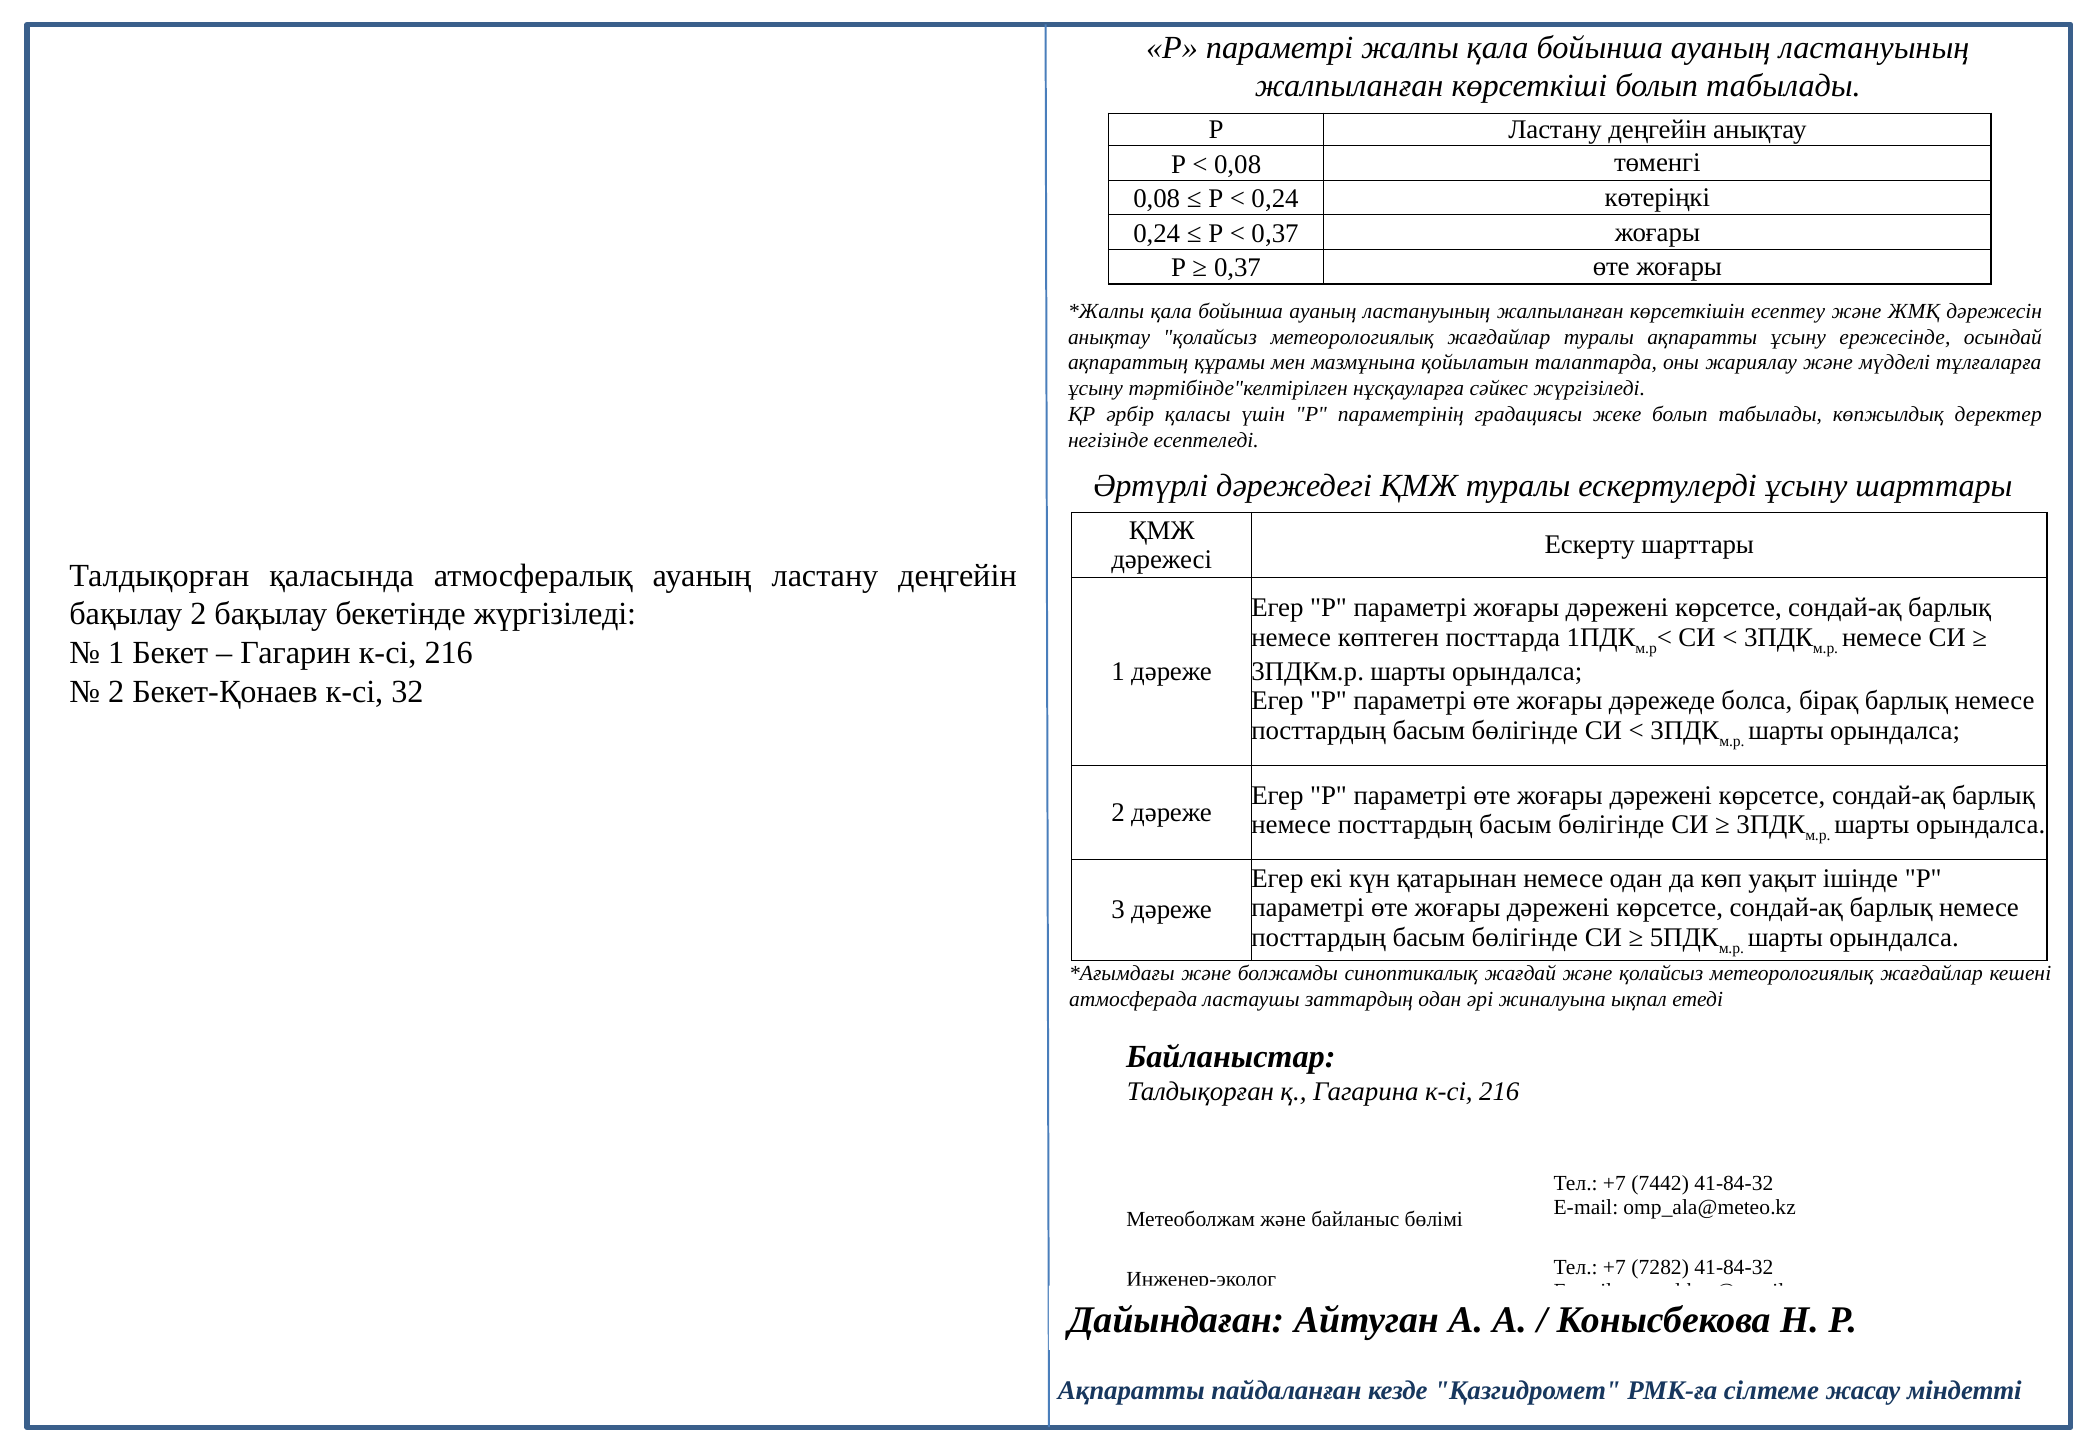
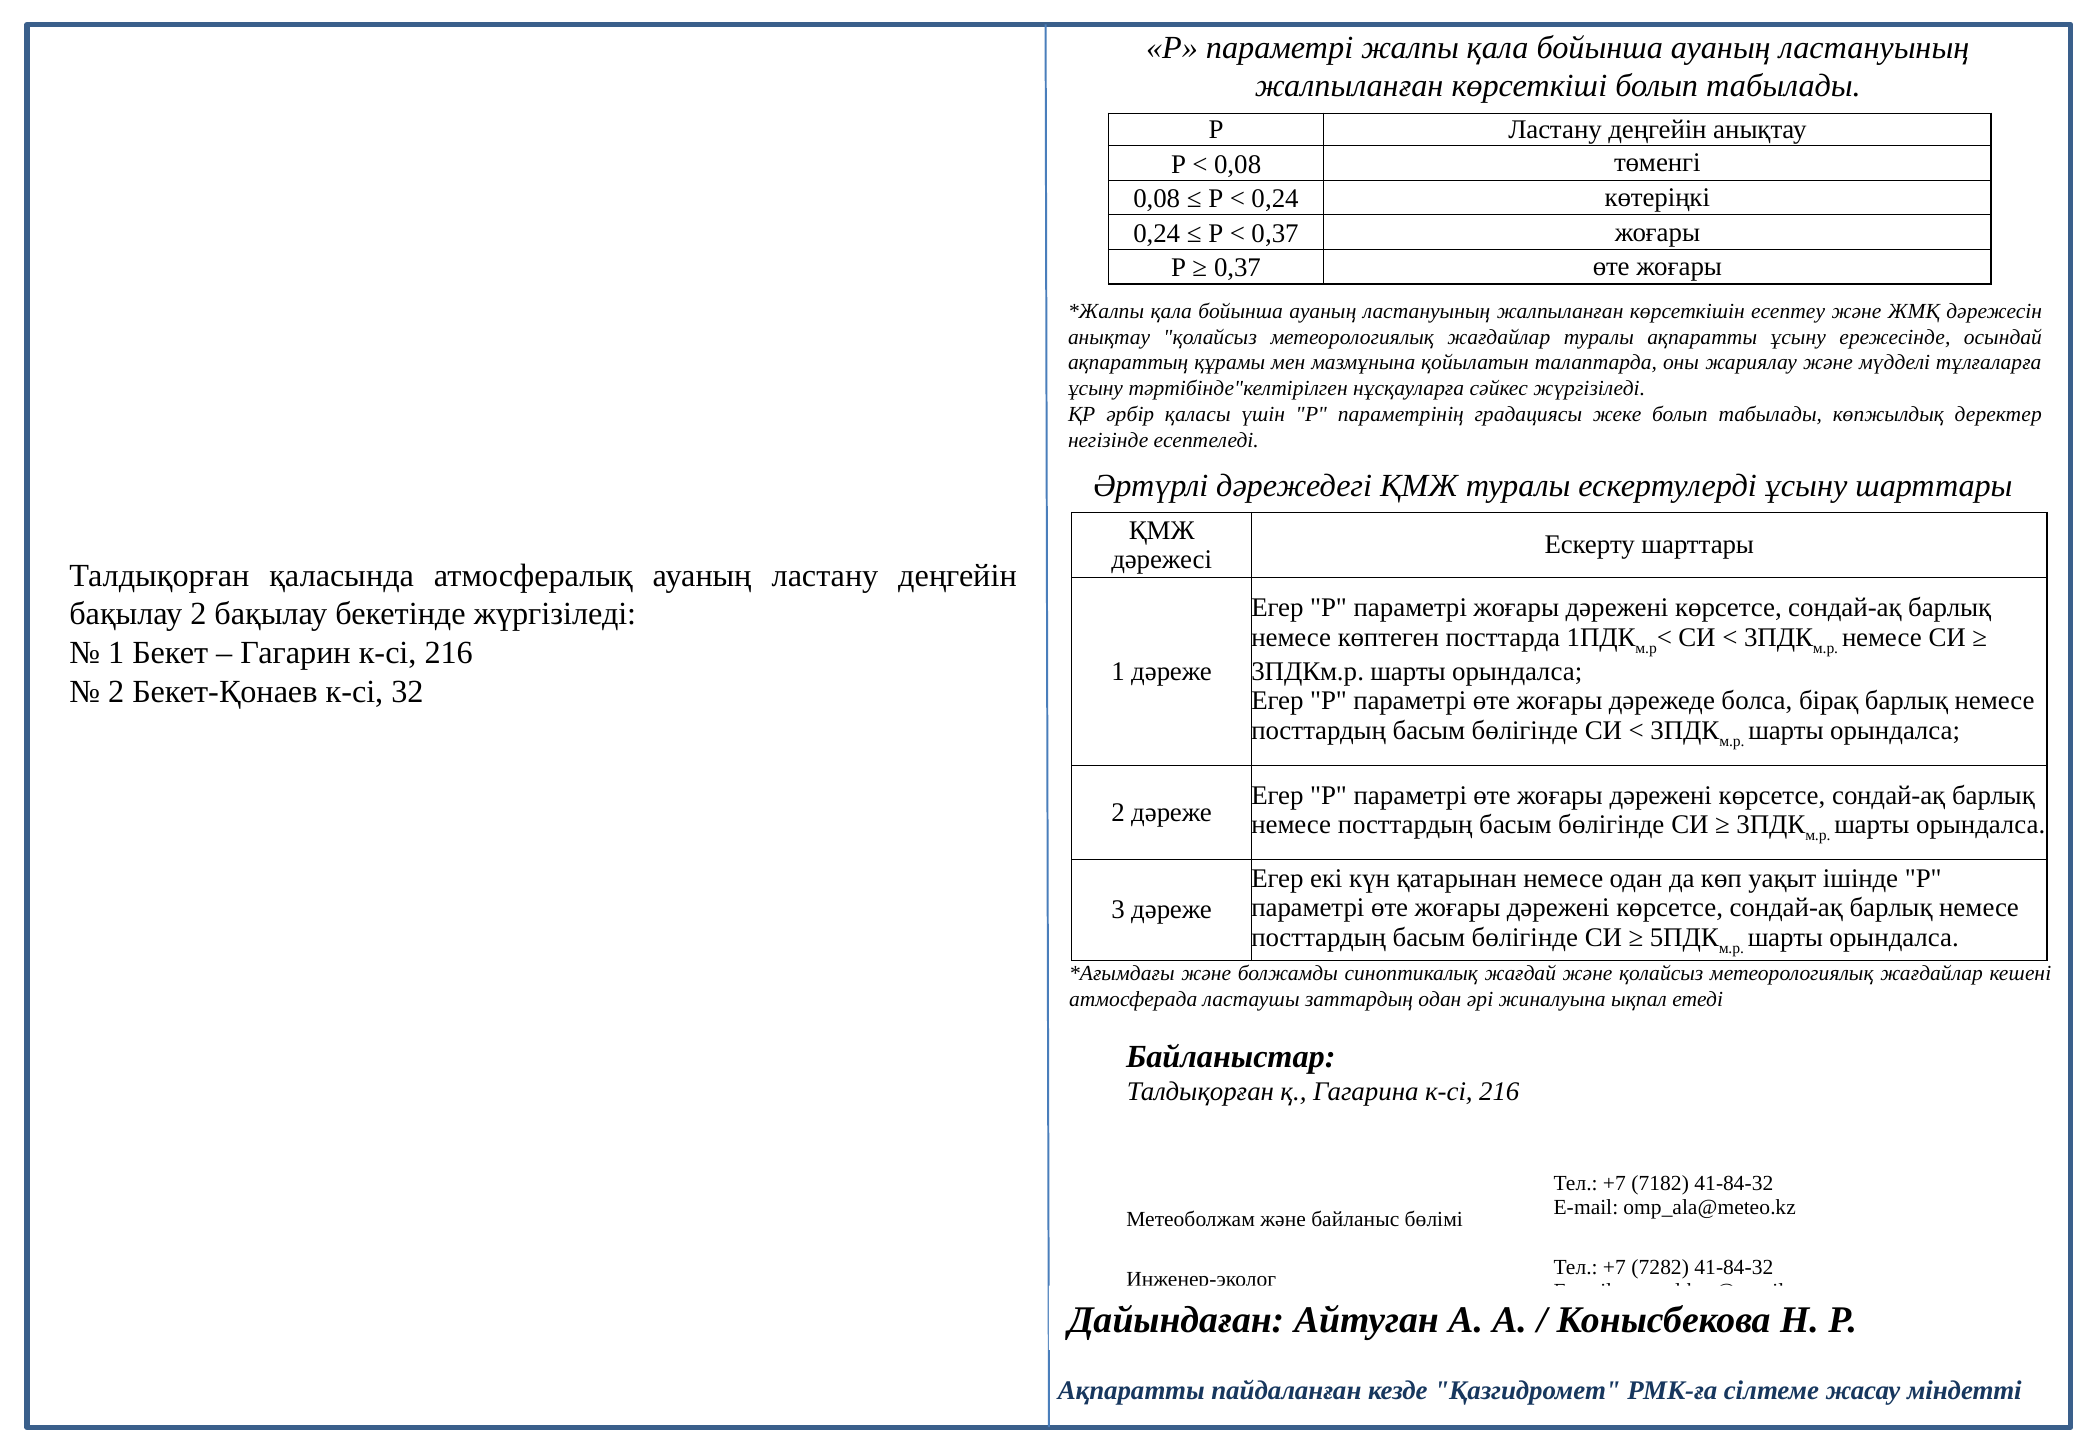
7442: 7442 -> 7182 (1660, 1184)
